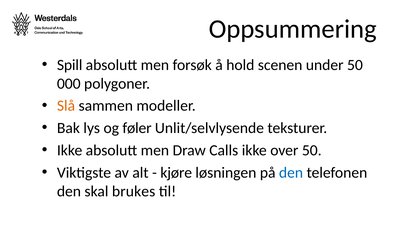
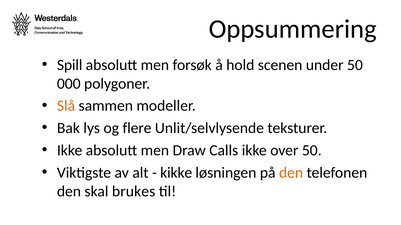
føler: føler -> flere (137, 128)
kjøre: kjøre -> kikke (176, 173)
den colour: blue -> orange (291, 173)
